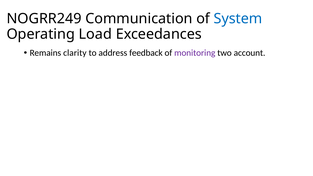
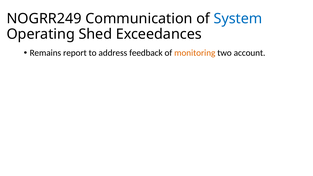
Load: Load -> Shed (95, 34)
clarity: clarity -> report (75, 53)
monitoring colour: purple -> orange (195, 53)
